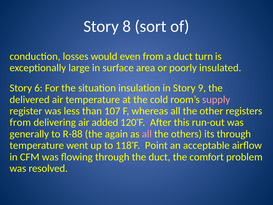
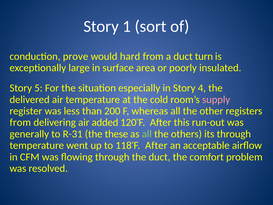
8: 8 -> 1 (127, 26)
losses: losses -> prove (76, 56)
even: even -> hard (130, 56)
6: 6 -> 5 (38, 88)
insulation: insulation -> especially (139, 88)
9: 9 -> 4 (202, 88)
107: 107 -> 200 (112, 111)
R-88: R-88 -> R-31 (73, 134)
again: again -> these (116, 134)
all colour: pink -> light green (147, 134)
118°F Point: Point -> After (156, 145)
